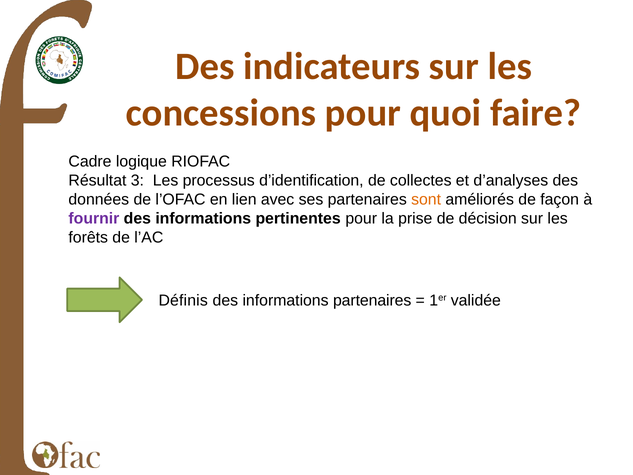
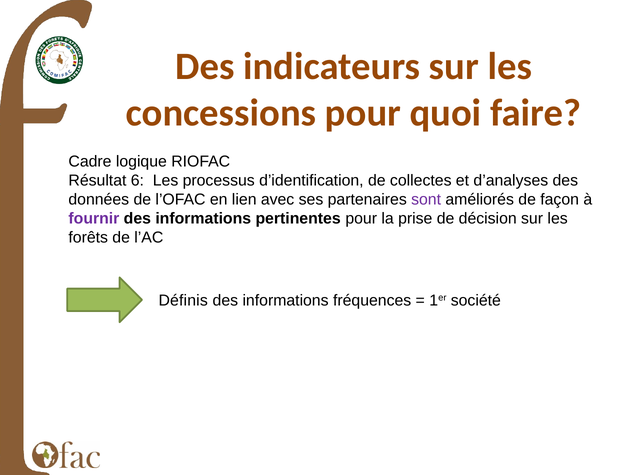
3: 3 -> 6 (137, 180)
sont colour: orange -> purple (426, 199)
informations partenaires: partenaires -> fréquences (372, 300)
validée: validée -> société (476, 300)
